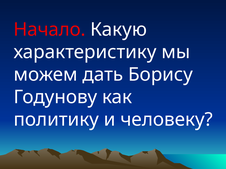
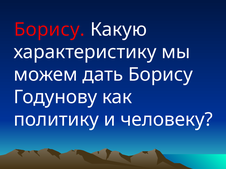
Начало: Начало -> Борису (49, 30)
